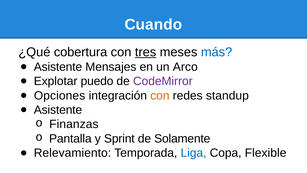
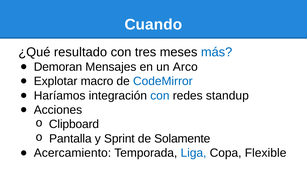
cobertura: cobertura -> resultado (81, 52)
tres underline: present -> none (146, 52)
Asistente: Asistente -> Demoran (58, 67)
puedo: puedo -> macro (97, 81)
CodeMirror colour: purple -> blue (163, 81)
Opciones: Opciones -> Haríamos (60, 95)
con colour: orange -> blue (160, 95)
Asistente: Asistente -> Acciones (58, 110)
Finanzas: Finanzas -> Clipboard (74, 124)
Relevamiento: Relevamiento -> Acercamiento (72, 153)
